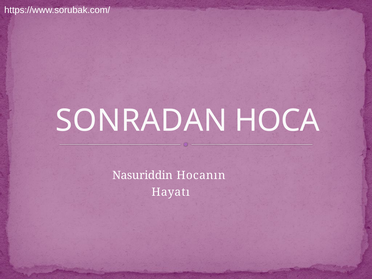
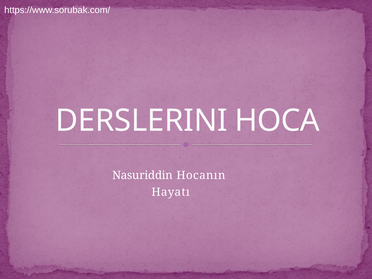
SONRADAN: SONRADAN -> DERSLERINI (142, 121)
